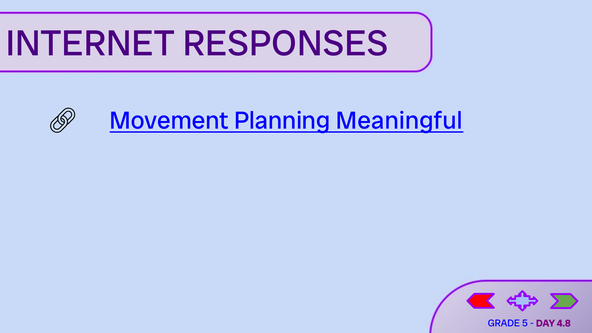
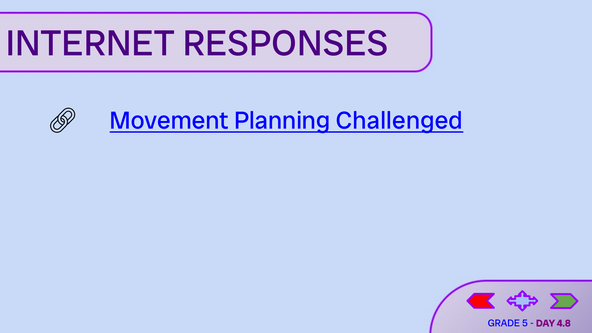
Meaningful: Meaningful -> Challenged (399, 121)
